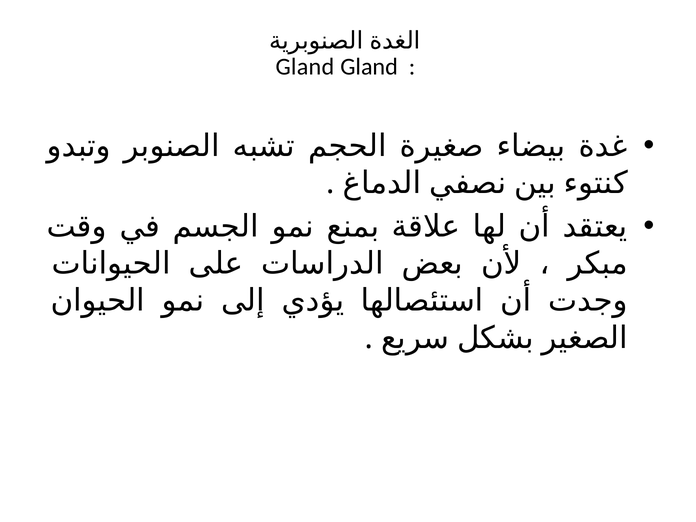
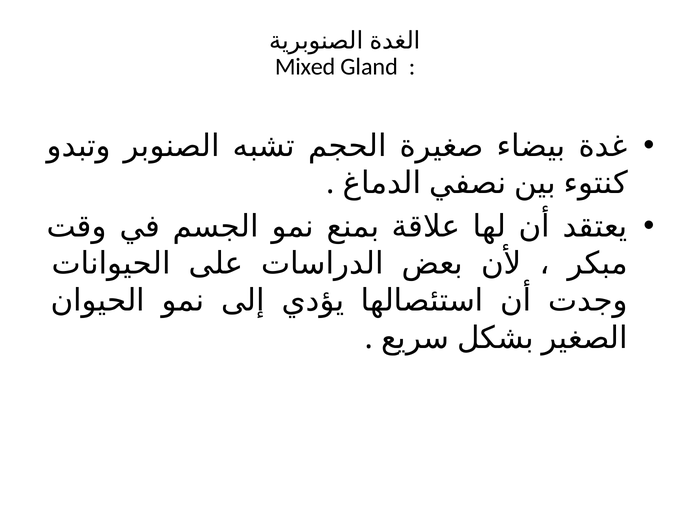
Gland: Gland -> Mixed (305, 67)
